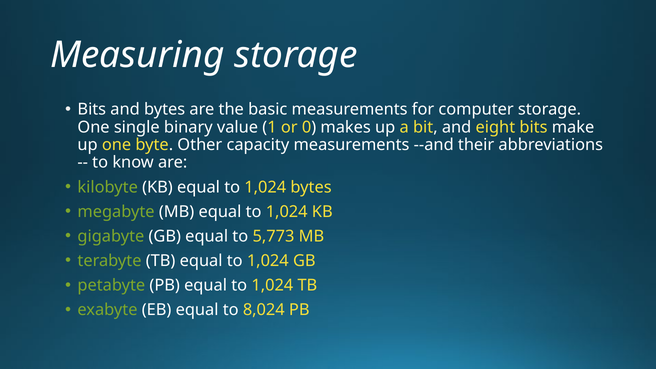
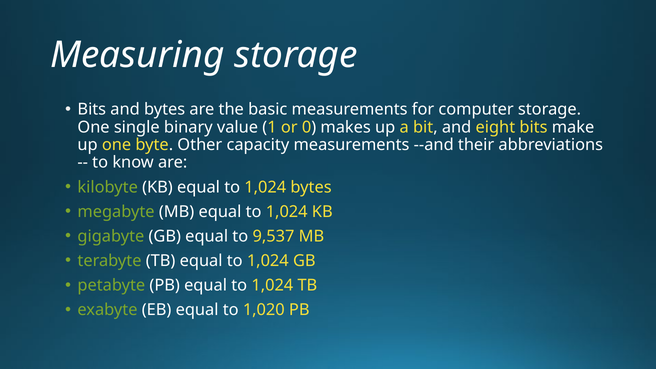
5,773: 5,773 -> 9,537 (273, 236)
8,024: 8,024 -> 1,020 (264, 310)
